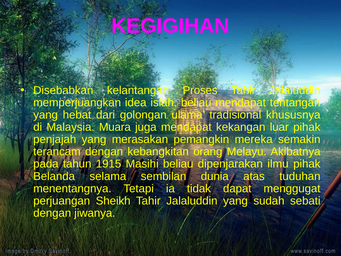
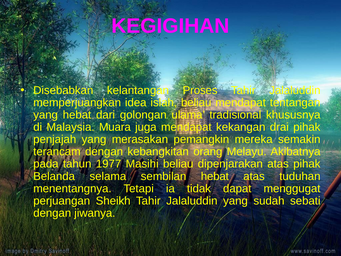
luar: luar -> drai (279, 127)
1915: 1915 -> 1977 (109, 164)
dipenjarakan ilmu: ilmu -> atas (278, 164)
sembilan dunia: dunia -> hebat (215, 176)
